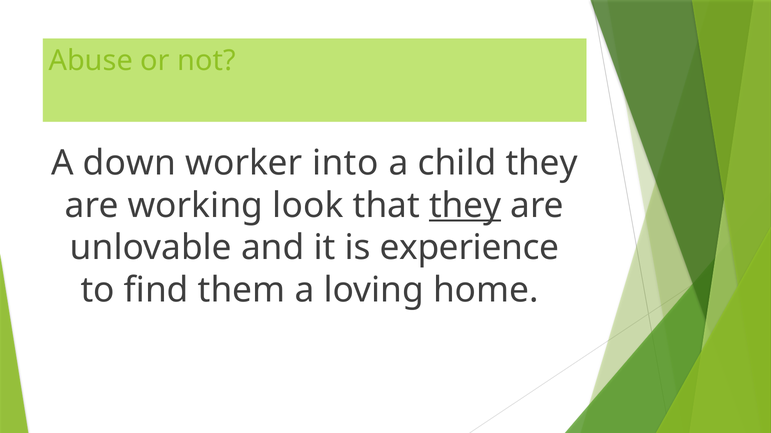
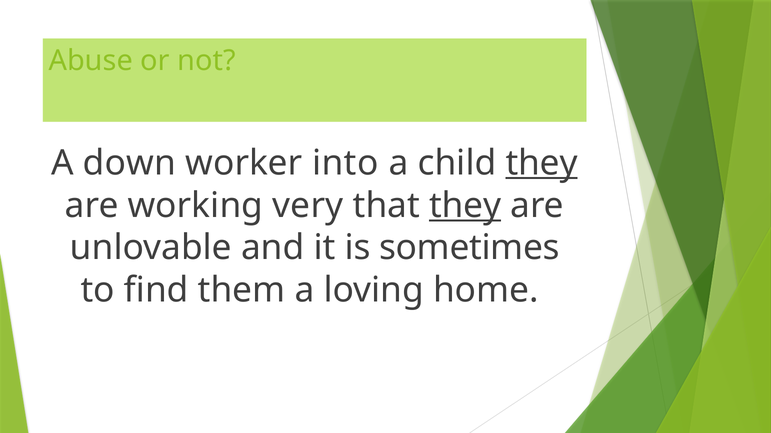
they underline: none -> present (542, 163)
look: look -> very (308, 206)
experience: experience -> sometimes (469, 248)
